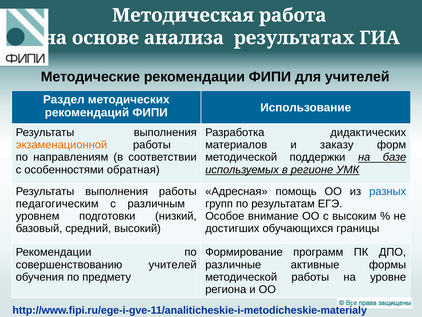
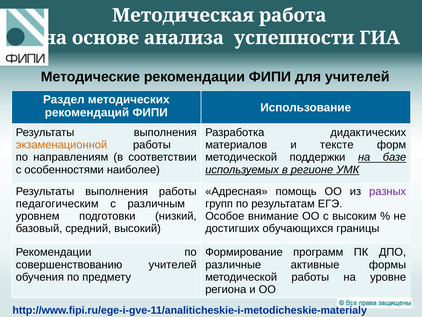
результатах: результатах -> успешности (294, 38)
заказу: заказу -> тексте (337, 145)
обратная: обратная -> наиболее (133, 169)
разных colour: blue -> purple (388, 191)
